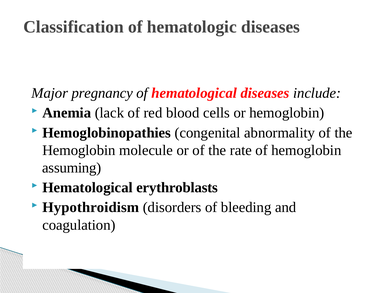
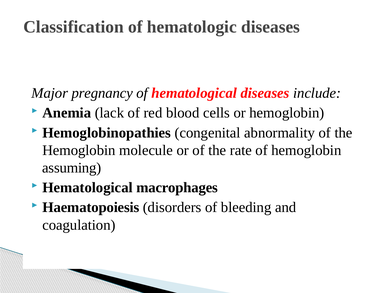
erythroblasts: erythroblasts -> macrophages (177, 188)
Hypothroidism: Hypothroidism -> Haematopoiesis (91, 208)
